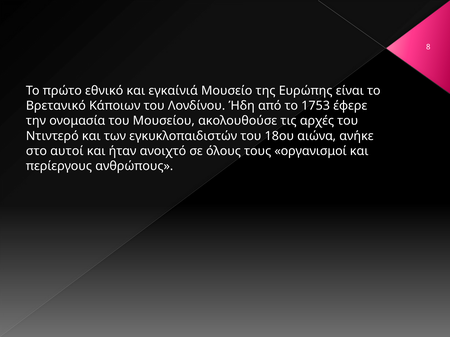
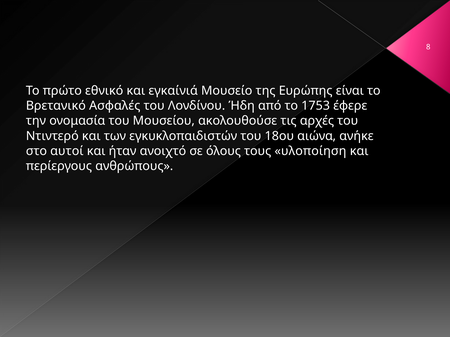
Κάποιων: Κάποιων -> Ασφαλές (115, 106)
οργανισμοί: οργανισμοί -> υλοποίηση (310, 151)
